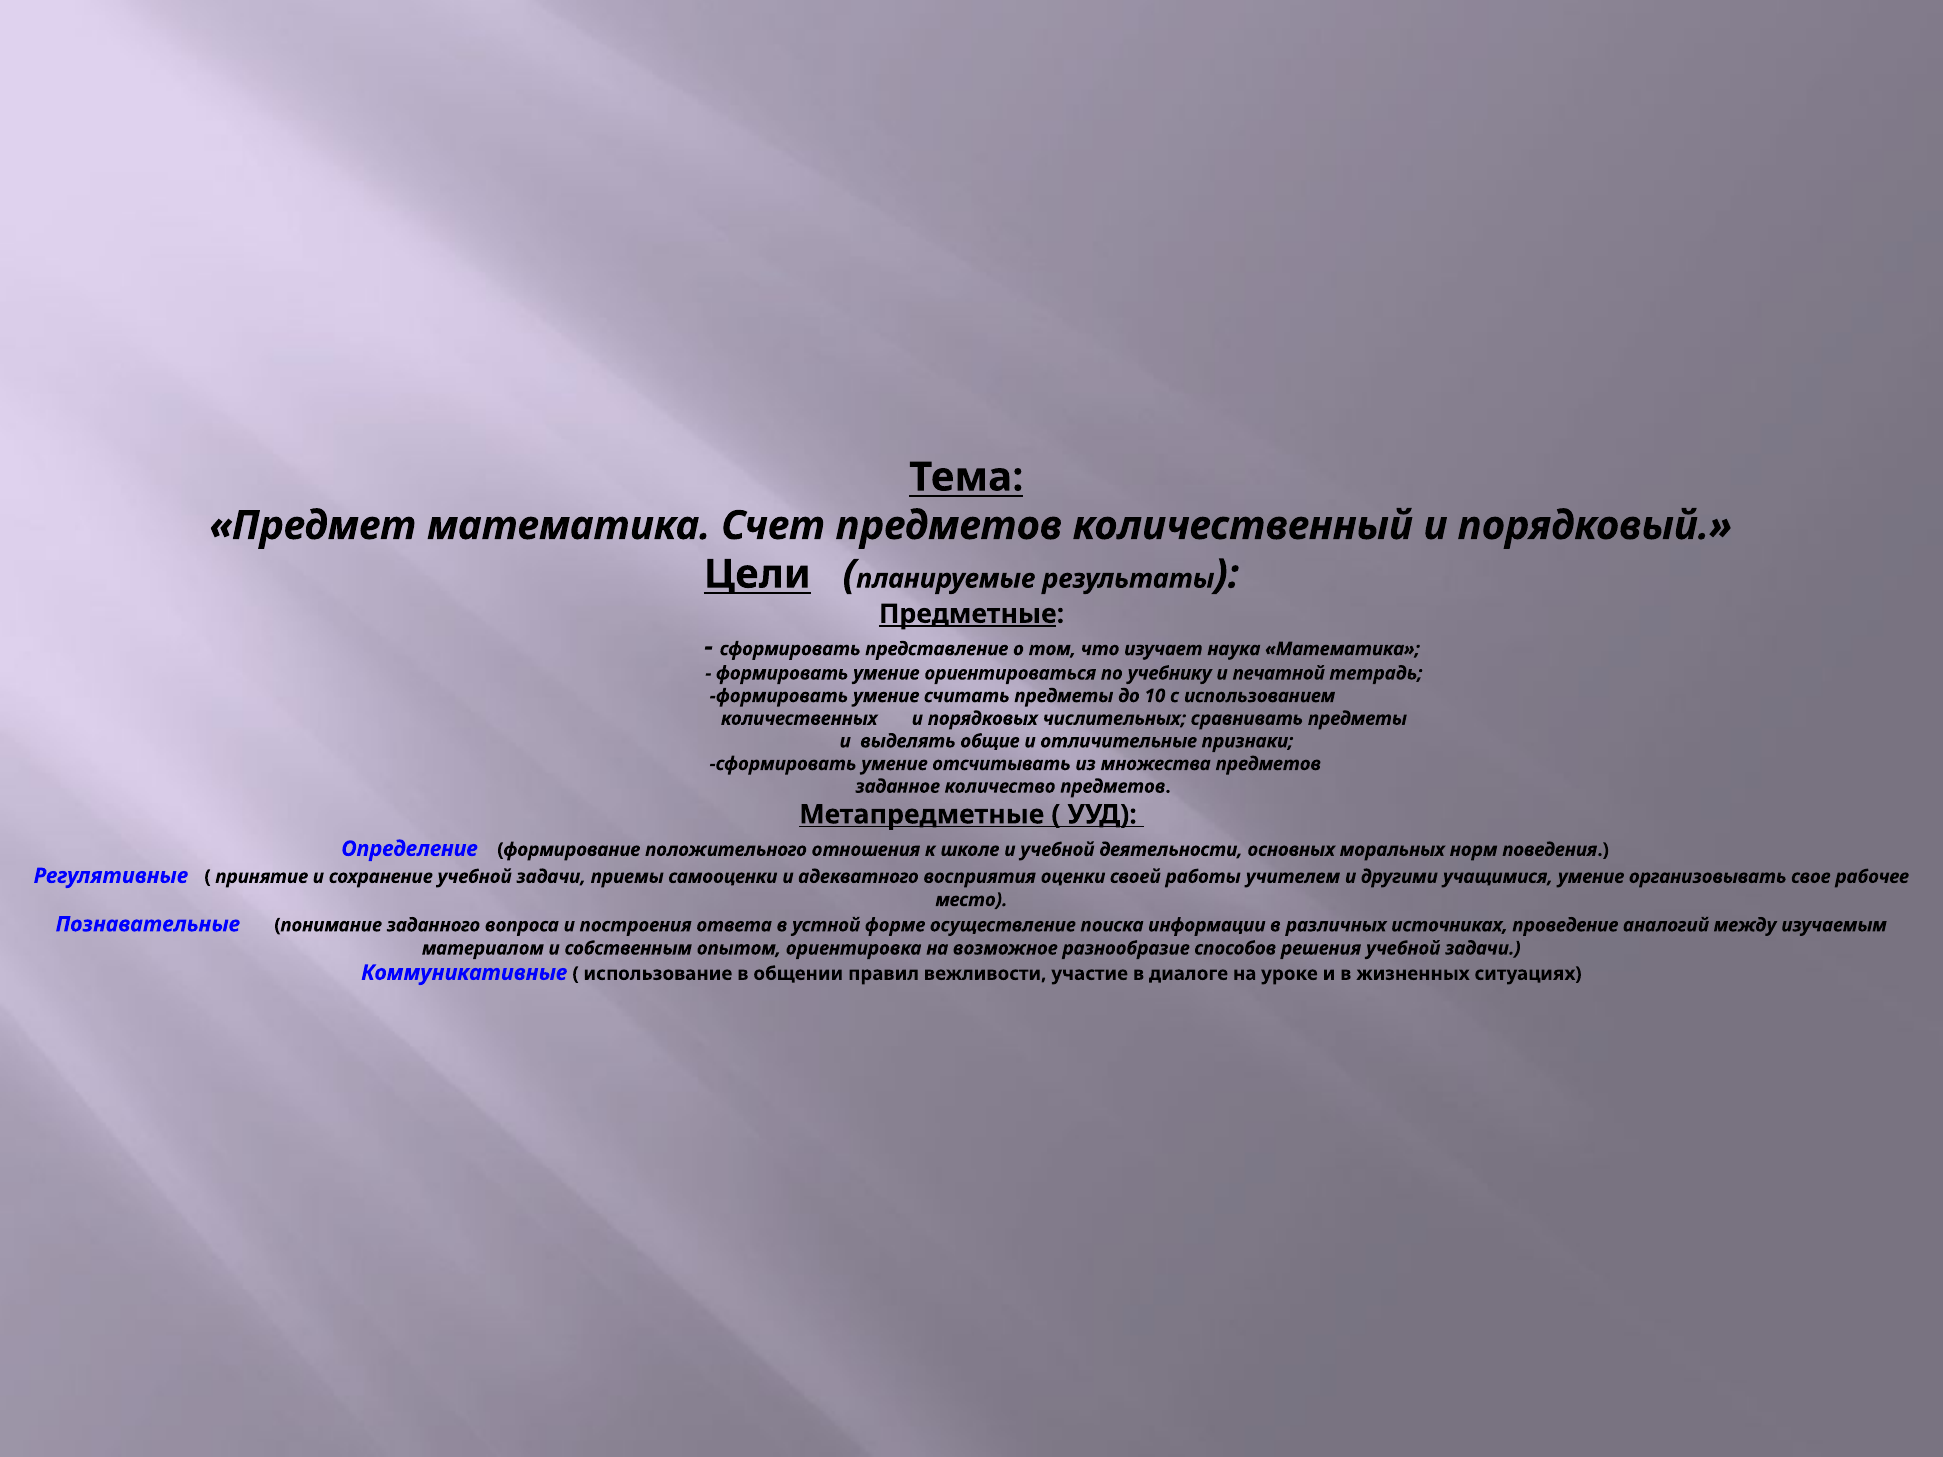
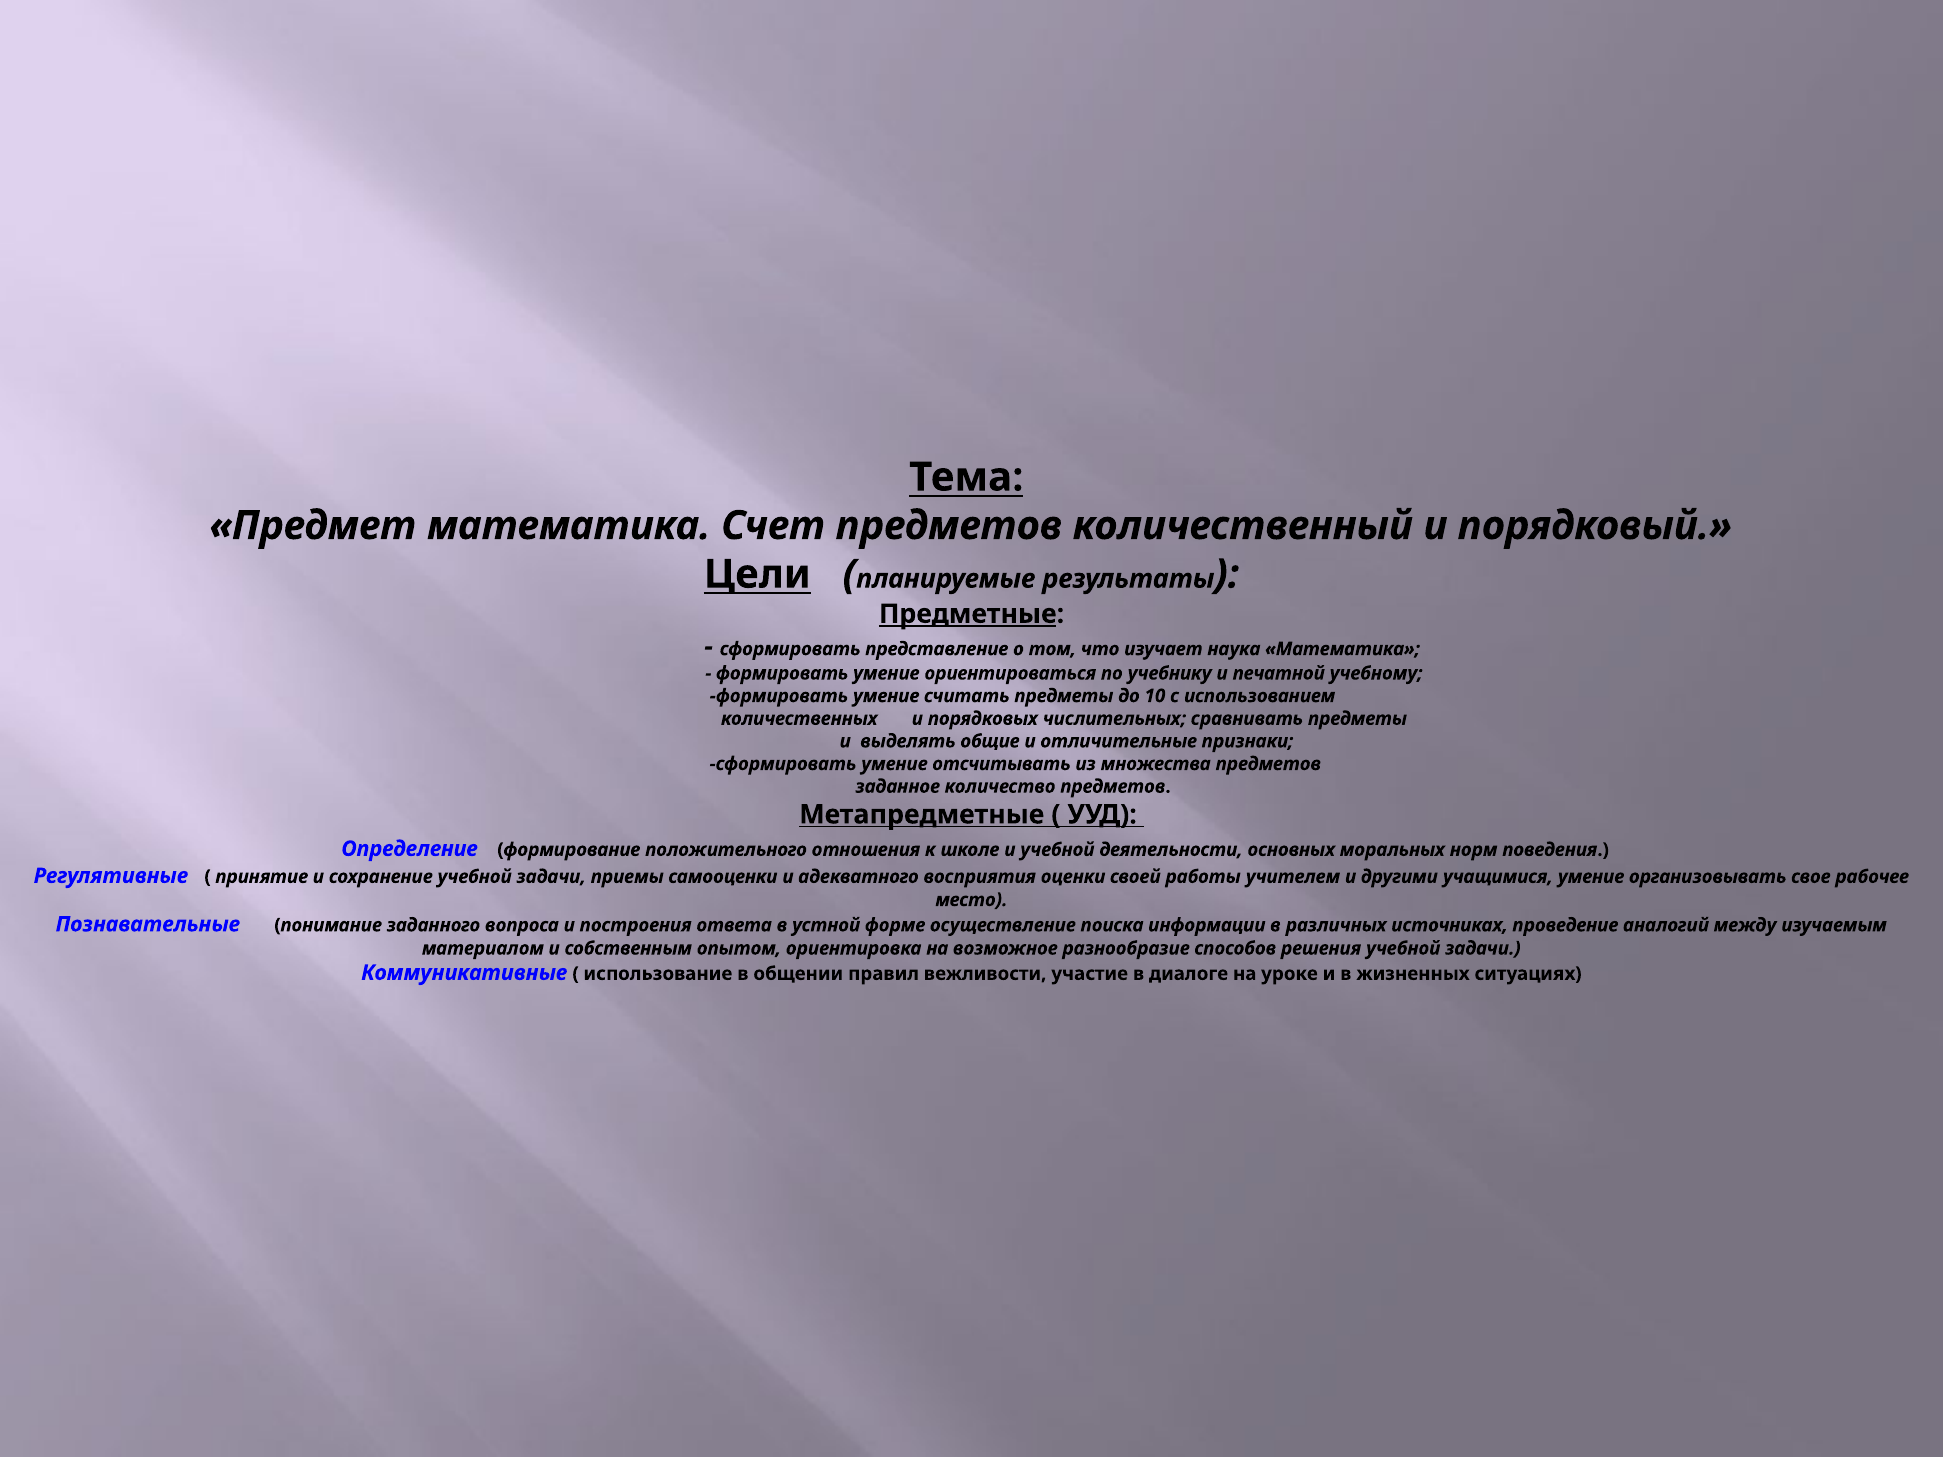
тетрадь: тетрадь -> учебному (1376, 673)
